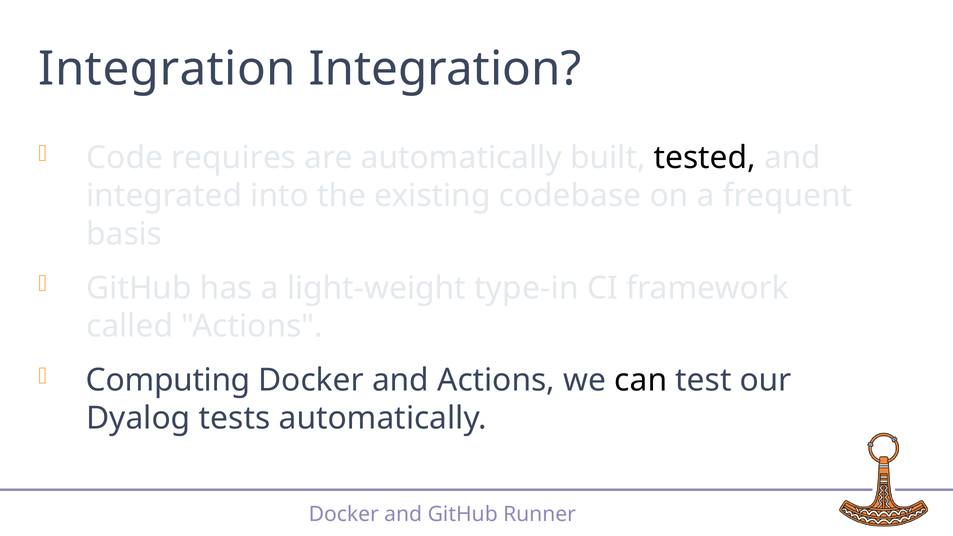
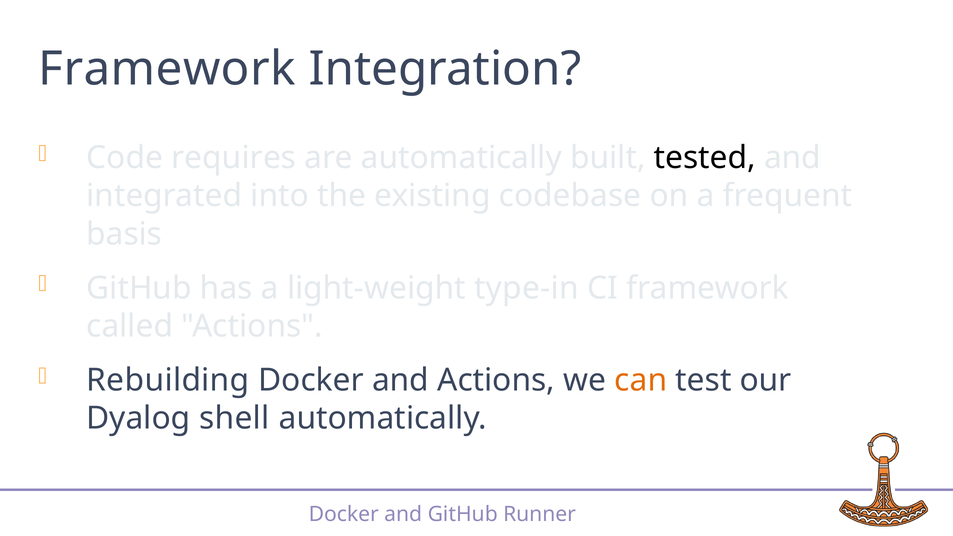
Integration: Integration -> Framework (167, 69)
Computing: Computing -> Rebuilding (168, 380)
can colour: black -> orange (641, 380)
tests: tests -> shell (234, 418)
